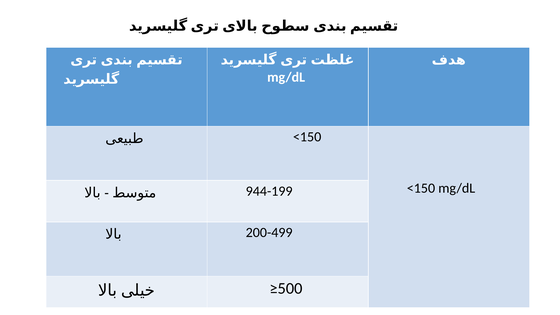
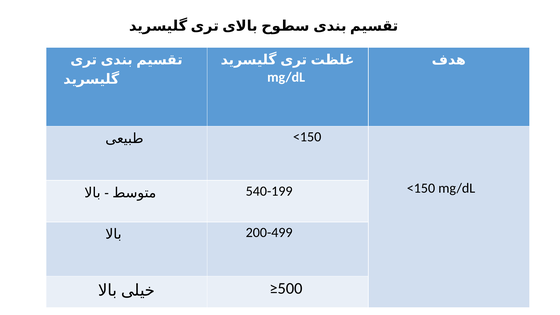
944-199: 944-199 -> 540-199 (269, 191)
